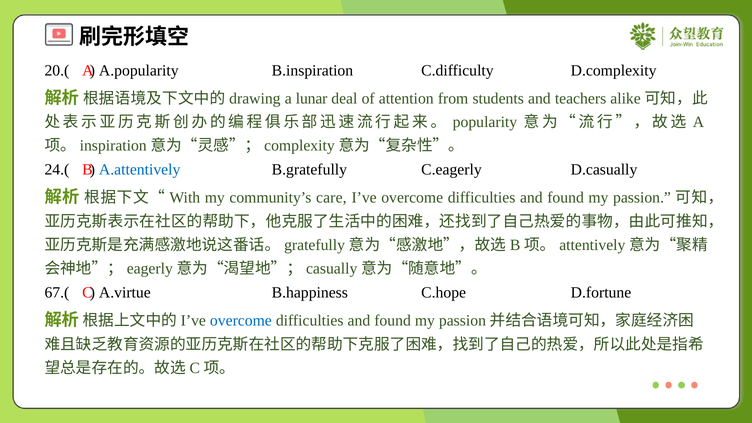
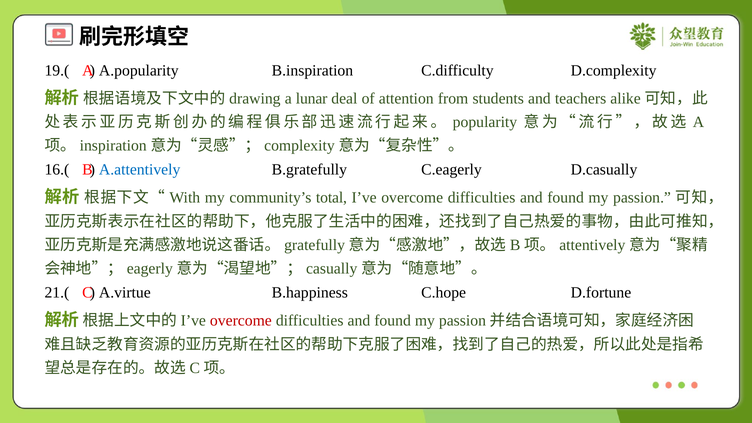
20.(: 20.( -> 19.( (57, 70)
24.(: 24.( -> 16.( (57, 170)
care: care -> total (331, 198)
67.(: 67.( -> 21.( (57, 293)
overcome colour: blue -> red (241, 321)
